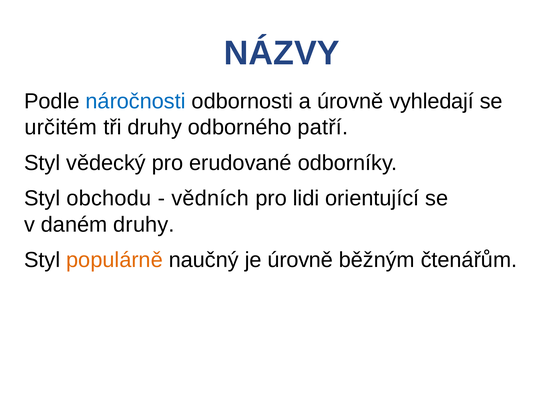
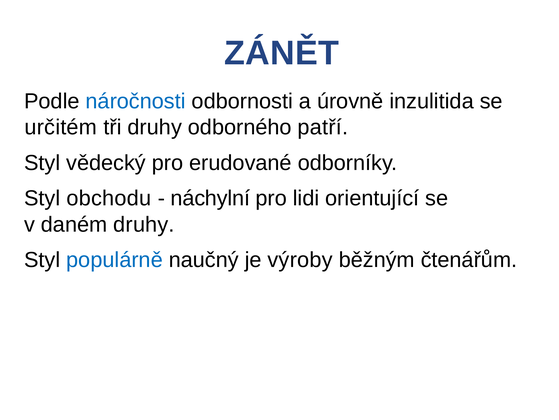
NÁZVY: NÁZVY -> ZÁNĚT (282, 53)
vyhledají: vyhledají -> inzulitida (432, 101)
vědních: vědních -> náchylní (210, 198)
populárně colour: orange -> blue (115, 260)
je úrovně: úrovně -> výroby (300, 260)
